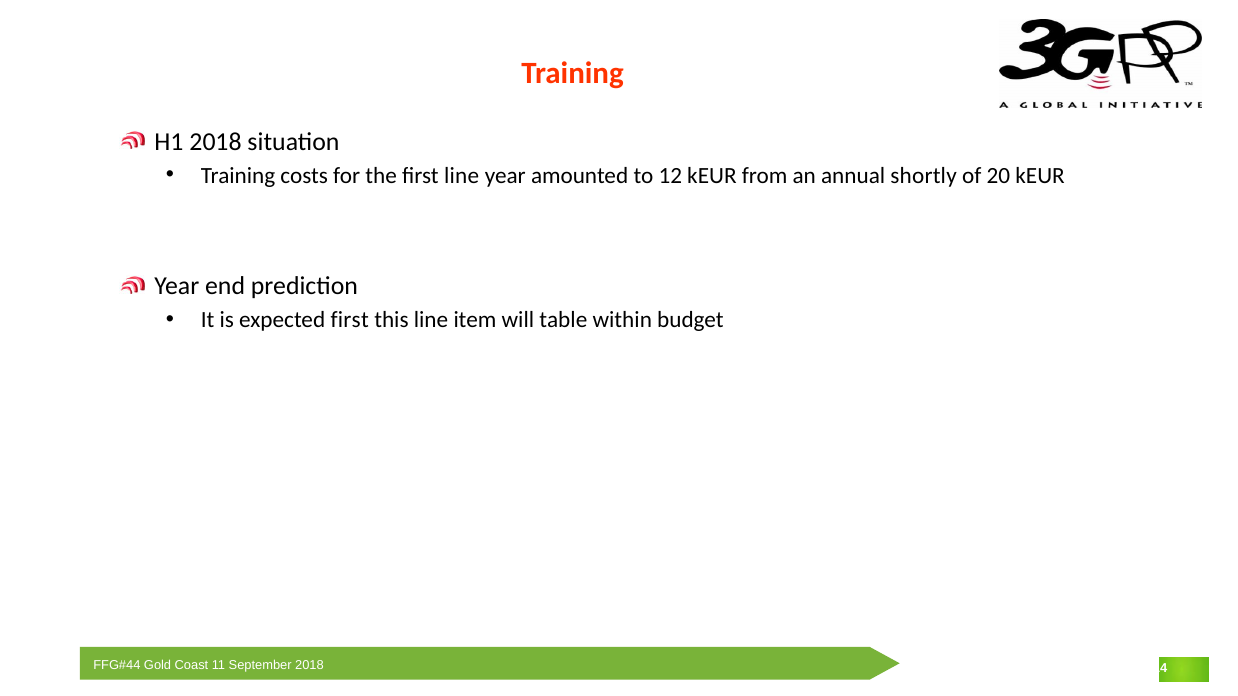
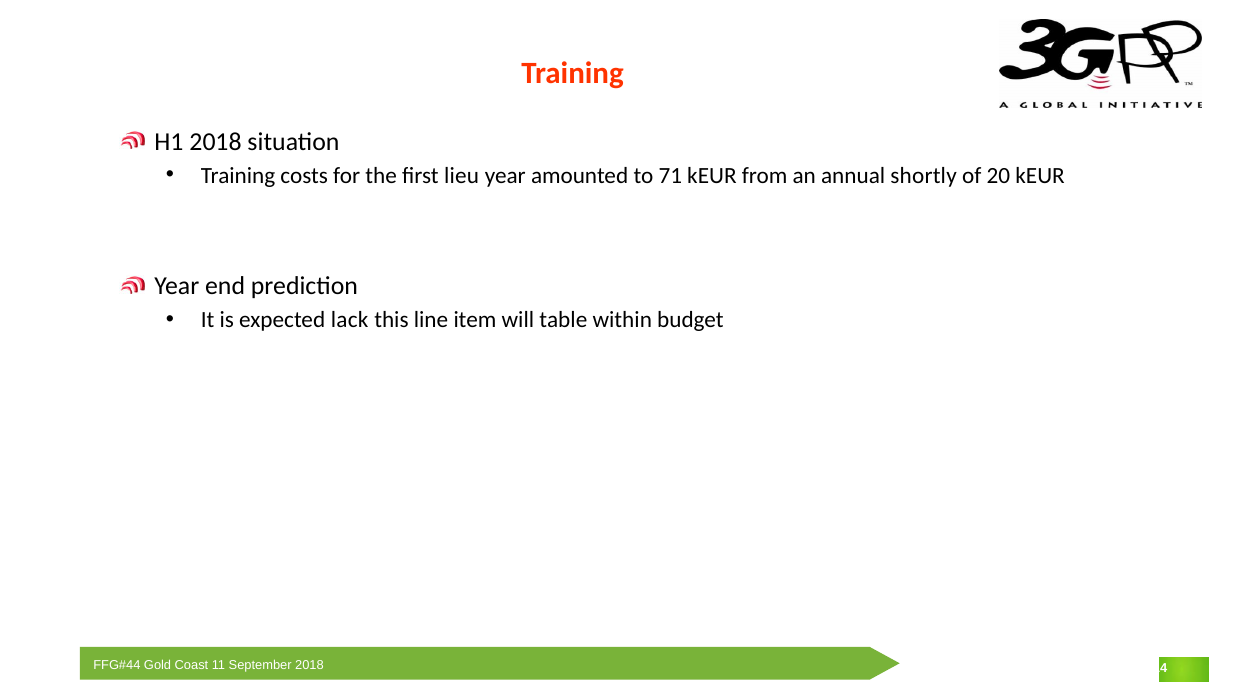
first line: line -> lieu (462, 176)
12: 12 -> 71 (670, 176)
expected first: first -> lack (350, 320)
